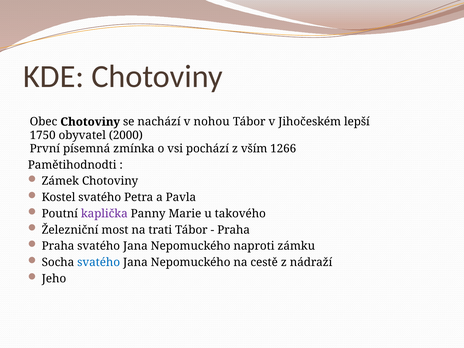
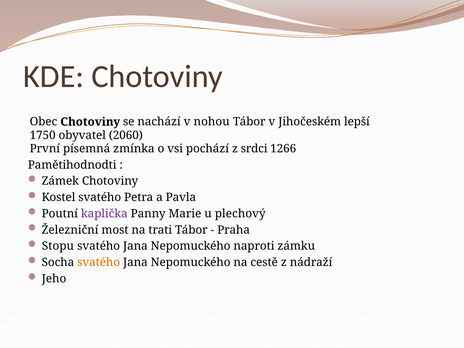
2000: 2000 -> 2060 (126, 135)
vším: vším -> srdci (254, 149)
takového: takového -> plechový (240, 214)
Praha: Praha -> Stopu (58, 246)
svatého colour: blue -> orange (99, 262)
